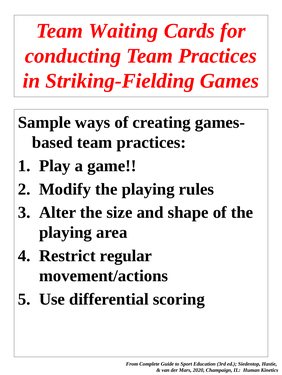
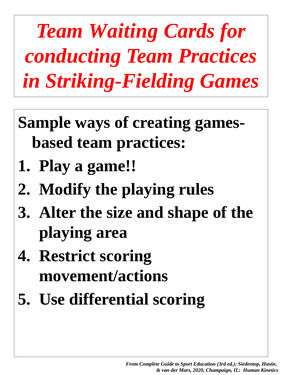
Restrict regular: regular -> scoring (126, 256)
